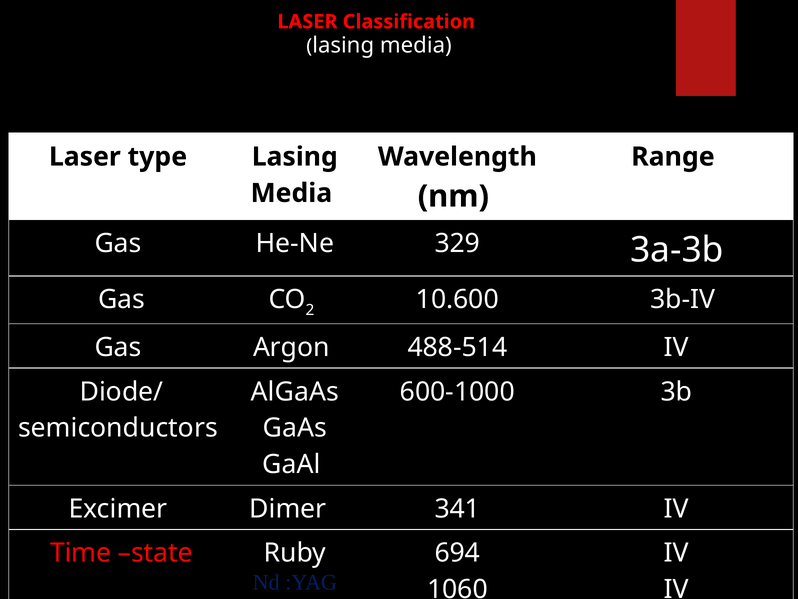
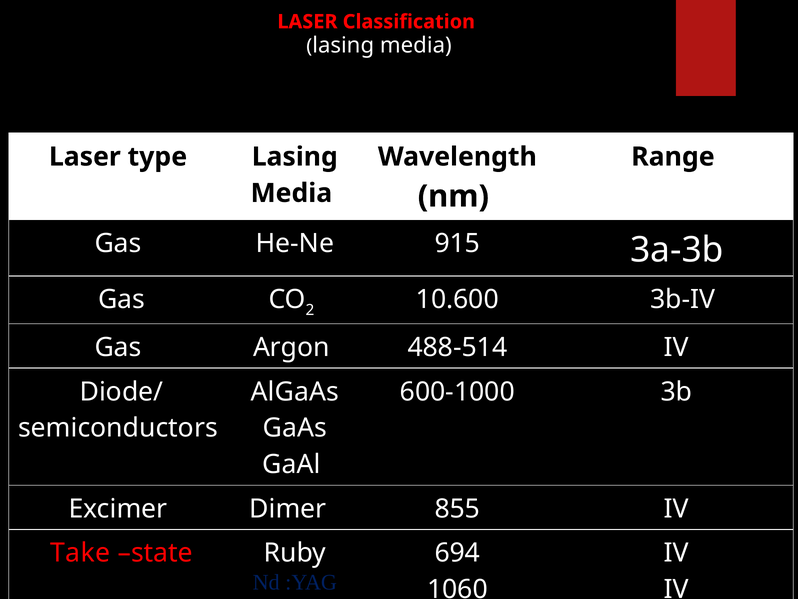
329: 329 -> 915 (457, 243)
341: 341 -> 855 (457, 508)
Time: Time -> Take (80, 553)
